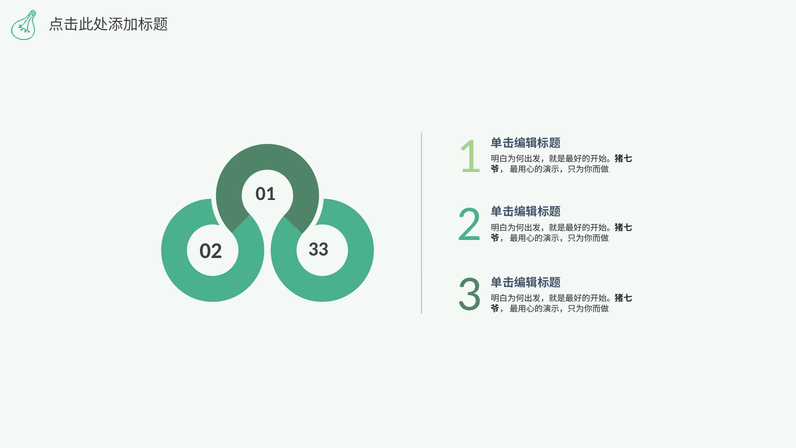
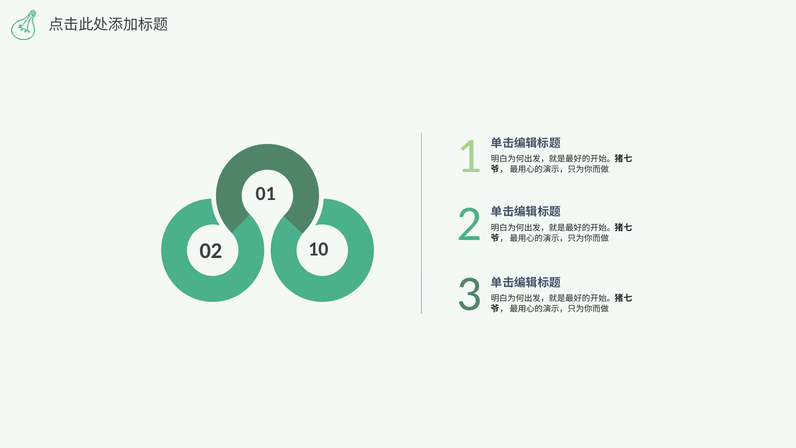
33: 33 -> 10 (318, 249)
